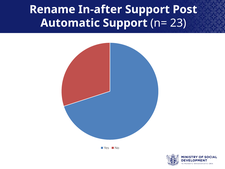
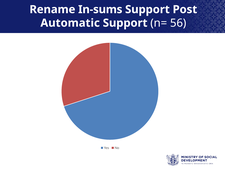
In-after: In-after -> In-sums (100, 9)
23: 23 -> 56 (178, 23)
